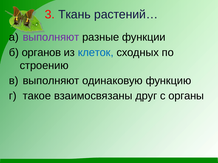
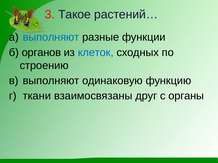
Ткань: Ткань -> Такое (74, 14)
выполняют colour: purple -> blue (51, 37)
такое: такое -> ткани (37, 96)
